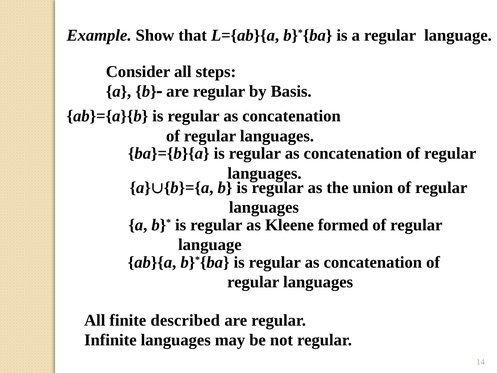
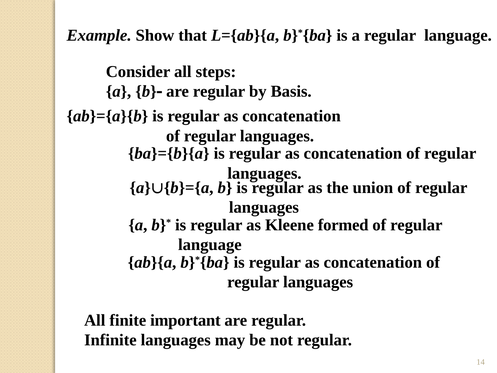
described: described -> important (185, 320)
